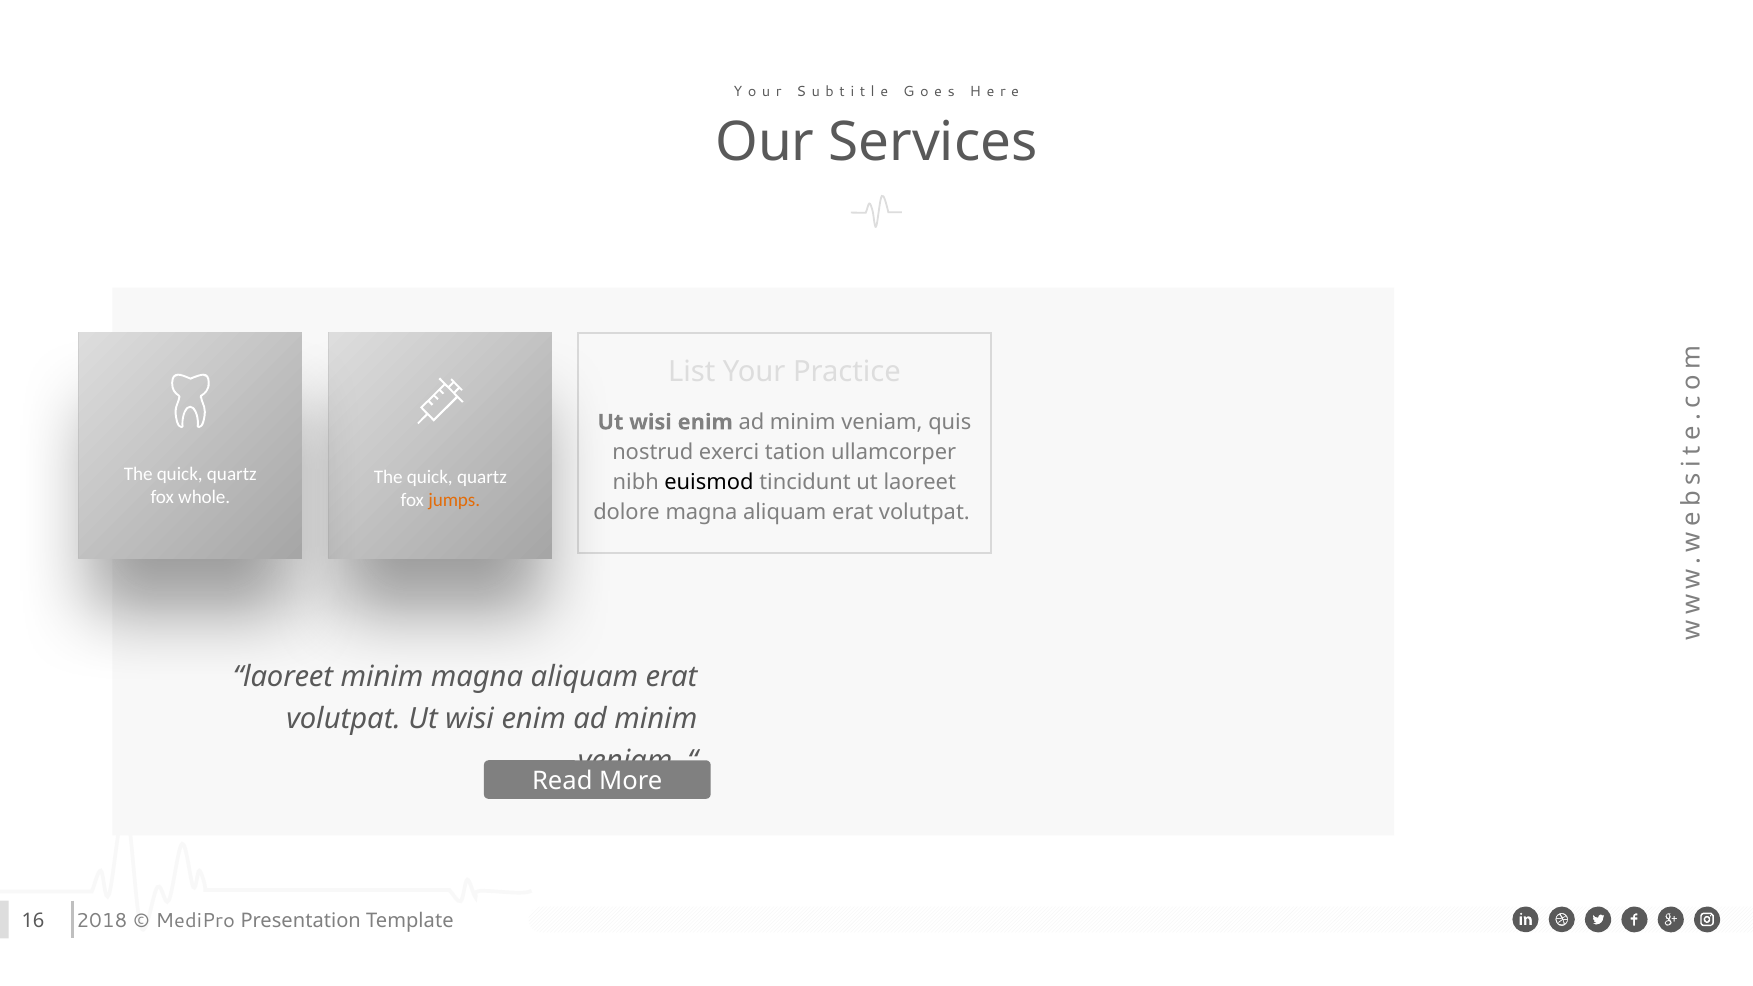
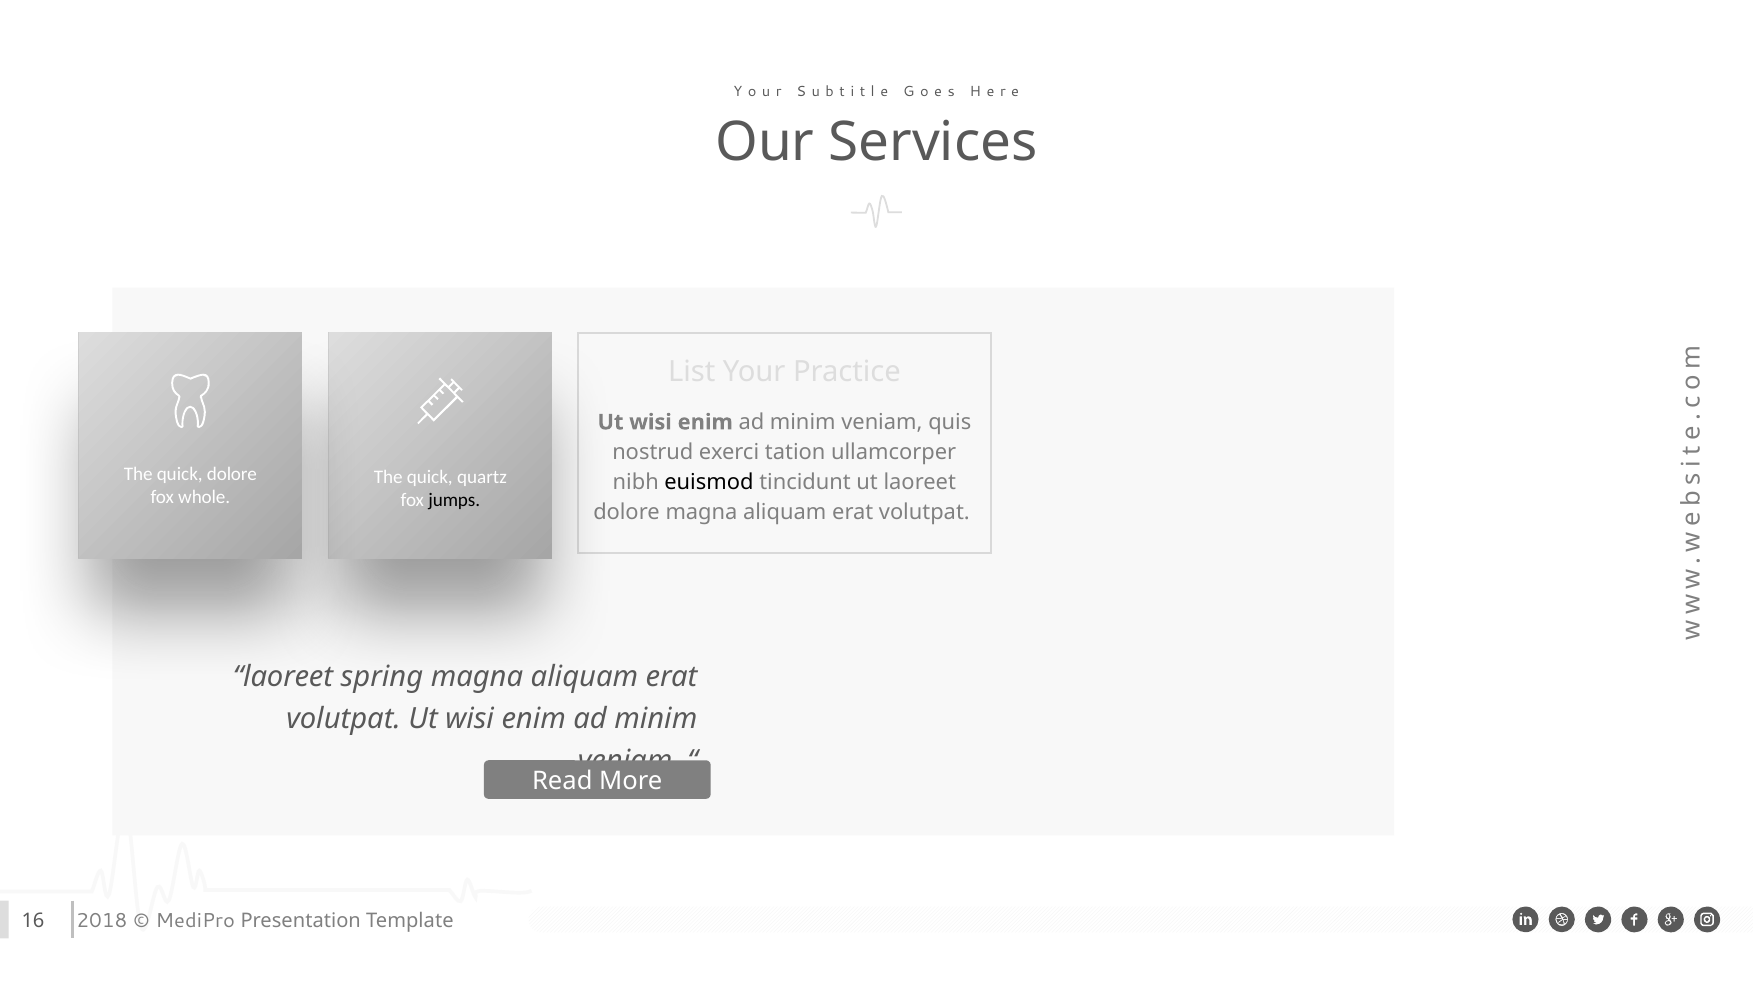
quartz: quartz -> dolore (232, 474)
jumps colour: orange -> black (454, 500)
laoreet minim: minim -> spring (382, 677)
